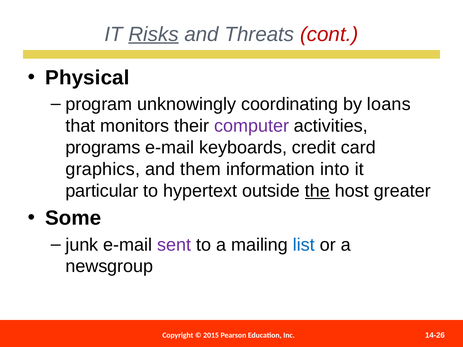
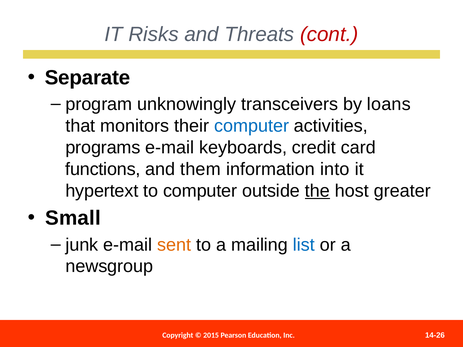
Risks underline: present -> none (154, 34)
Physical: Physical -> Separate (88, 78)
coordinating: coordinating -> transceivers (290, 104)
computer colour: purple -> blue (252, 126)
graphics: graphics -> functions (103, 169)
particular: particular -> hypertext (102, 191)
to hypertext: hypertext -> computer (200, 191)
Some: Some -> Small (73, 218)
sent colour: purple -> orange (174, 245)
